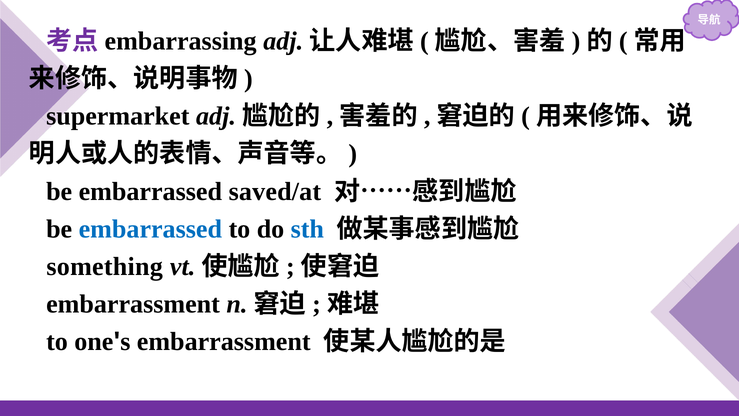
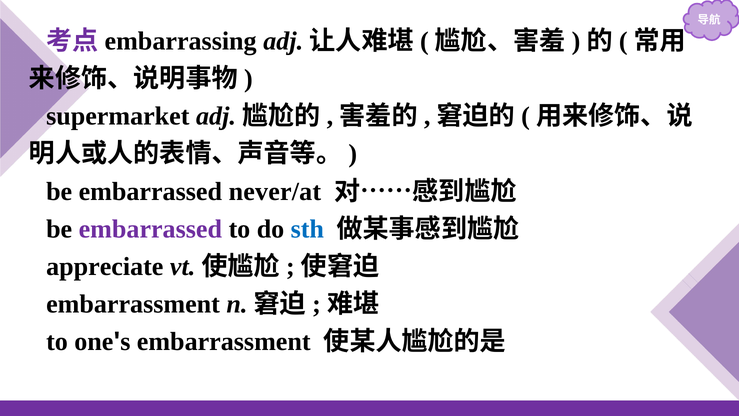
saved/at: saved/at -> never/at (275, 191)
embarrassed colour: blue -> purple (150, 229)
something: something -> appreciate (105, 266)
